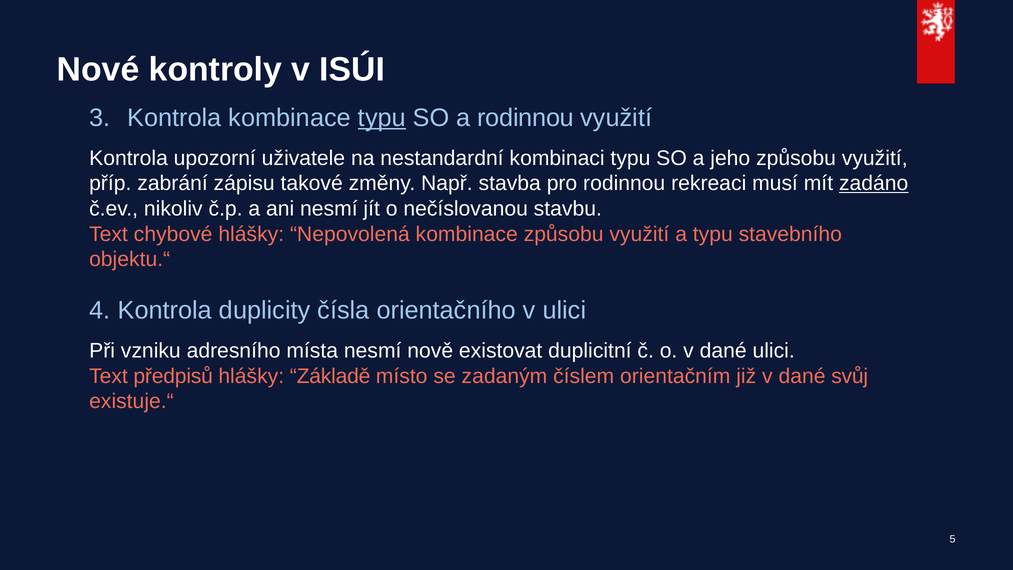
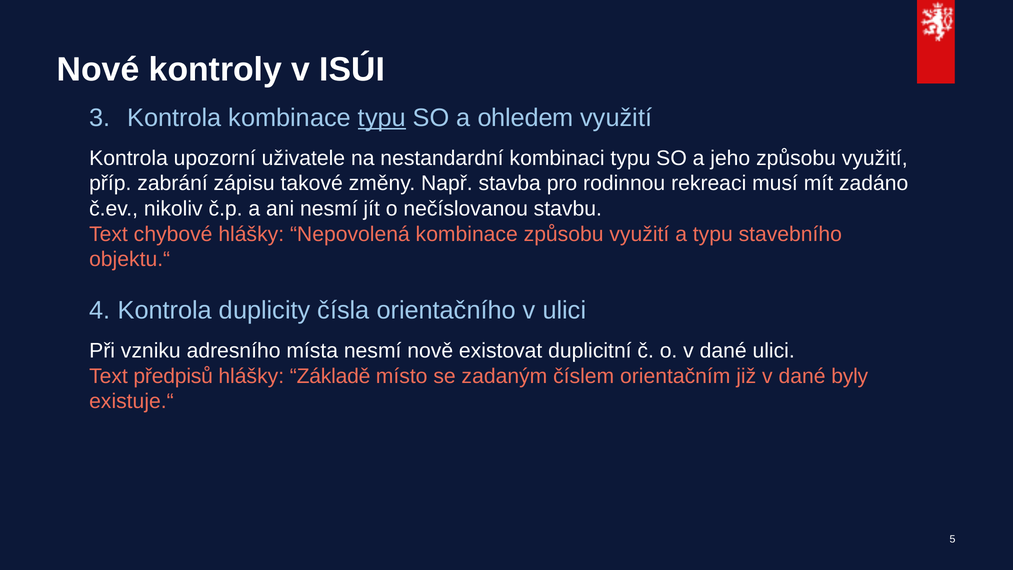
a rodinnou: rodinnou -> ohledem (526, 118)
zadáno underline: present -> none (874, 183)
svůj: svůj -> byly (850, 376)
